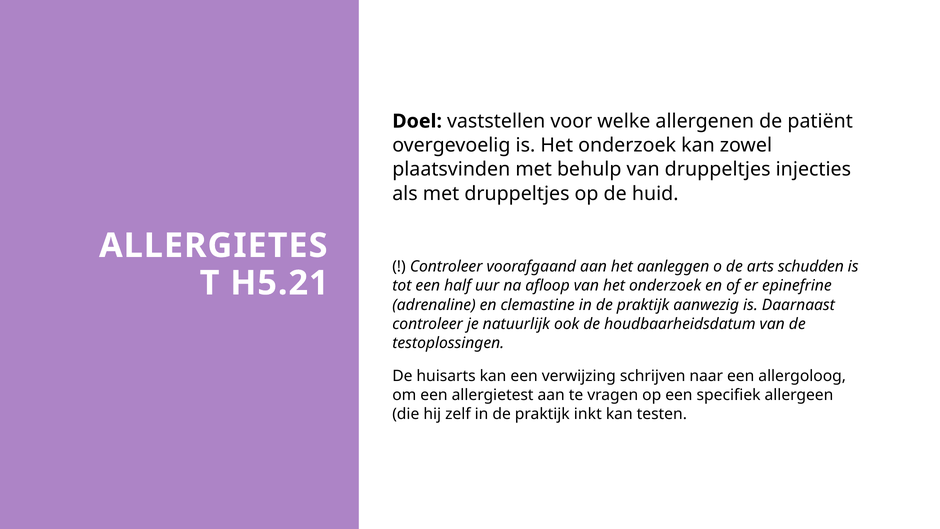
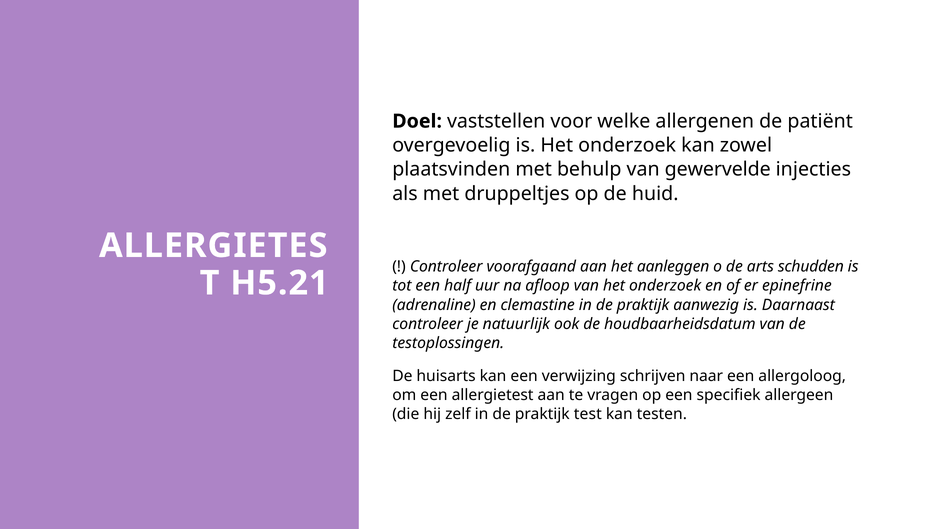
van druppeltjes: druppeltjes -> gewervelde (718, 169)
inkt: inkt -> test (588, 414)
